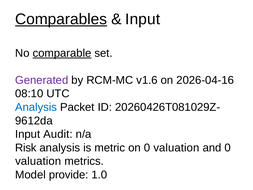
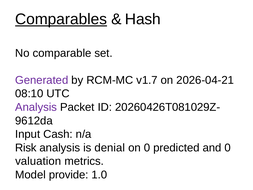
Input: Input -> Hash (143, 19)
comparable underline: present -> none (62, 53)
v1.6: v1.6 -> v1.7 (147, 80)
2026-04-16: 2026-04-16 -> 2026-04-21 (205, 80)
Analysis colour: blue -> purple (36, 107)
Audit: Audit -> Cash (58, 134)
metric: metric -> denial (110, 148)
on 0 valuation: valuation -> predicted (176, 148)
